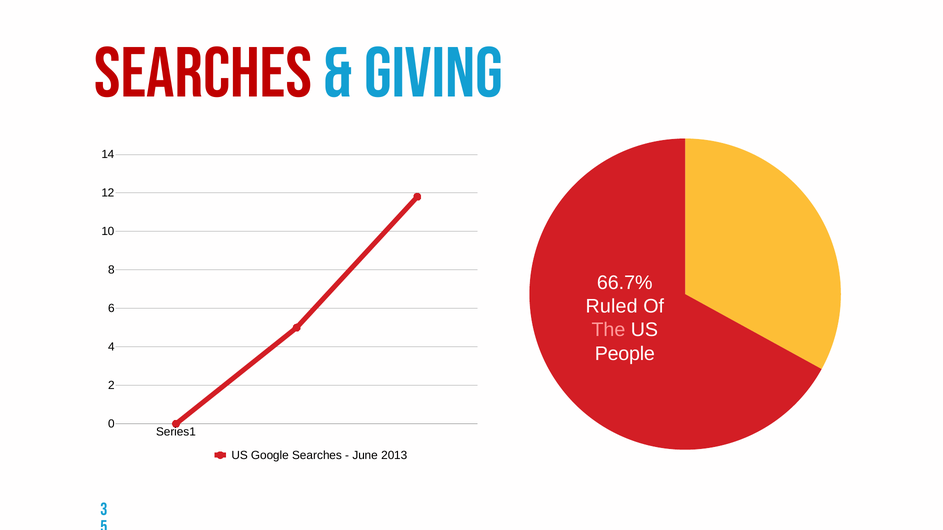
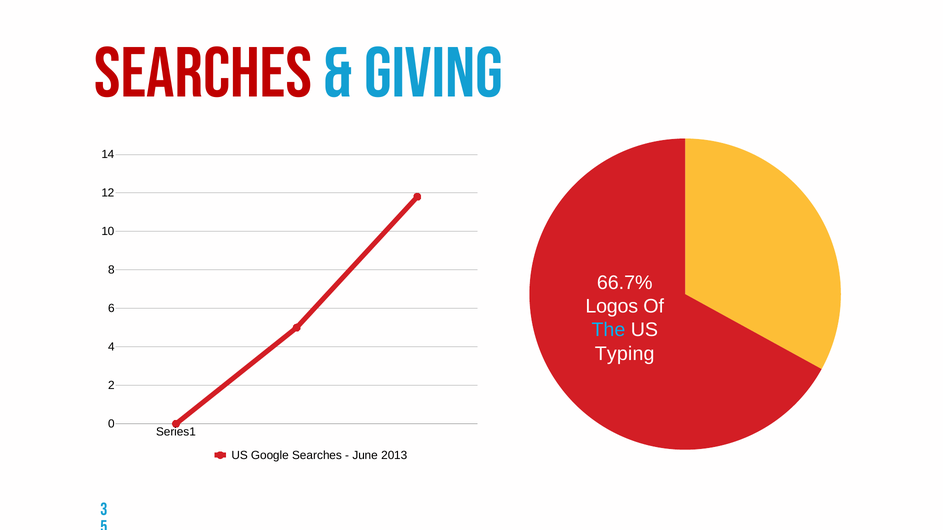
Ruled: Ruled -> Logos (612, 307)
The colour: pink -> light blue (608, 330)
People: People -> Typing (625, 354)
